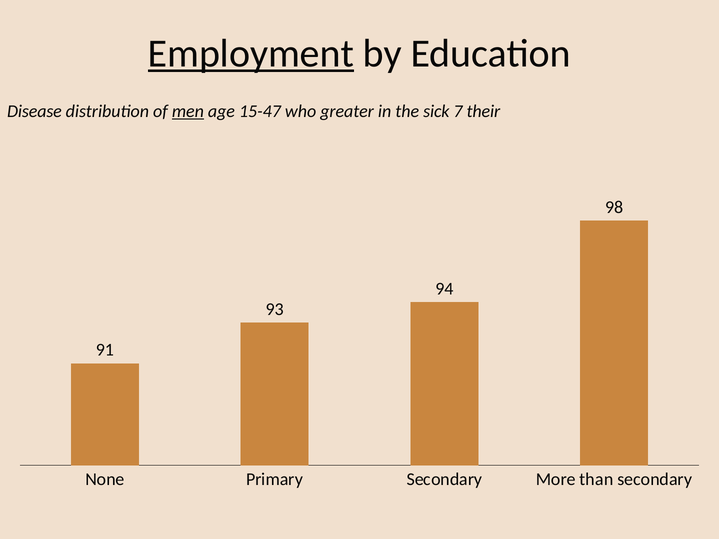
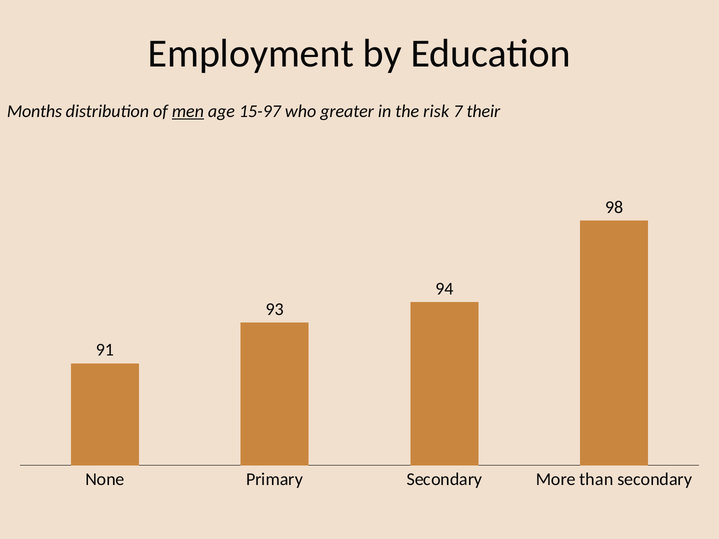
Employment underline: present -> none (251, 54)
Disease: Disease -> Months (34, 111)
15-47: 15-47 -> 15-97 (260, 111)
sick: sick -> risk (436, 111)
